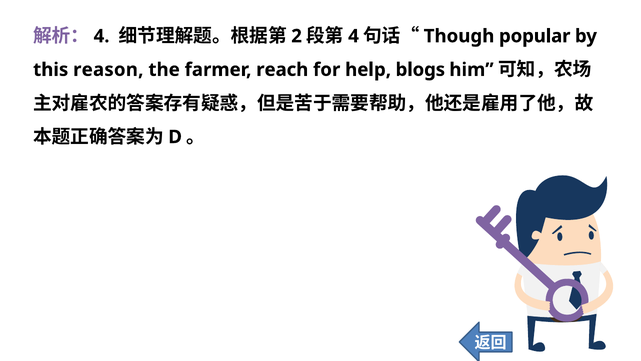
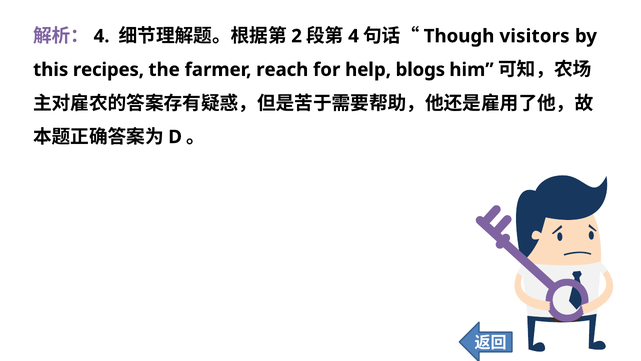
popular: popular -> visitors (535, 36)
reason: reason -> recipes (108, 70)
